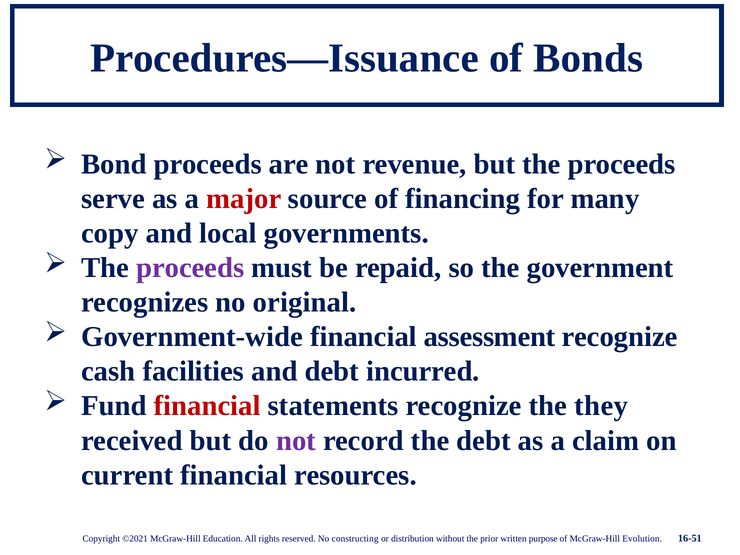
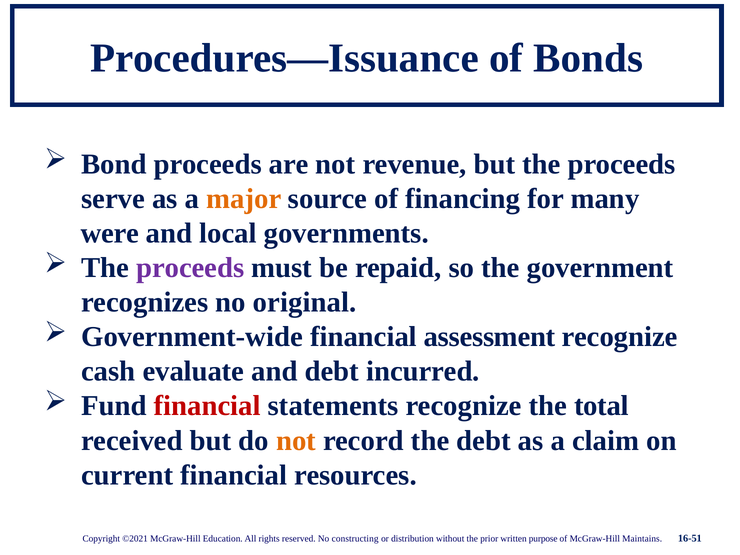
major colour: red -> orange (244, 199)
copy: copy -> were (110, 233)
facilities: facilities -> evaluate (193, 371)
they: they -> total (601, 406)
not colour: purple -> orange (296, 441)
Evolution: Evolution -> Maintains (642, 539)
